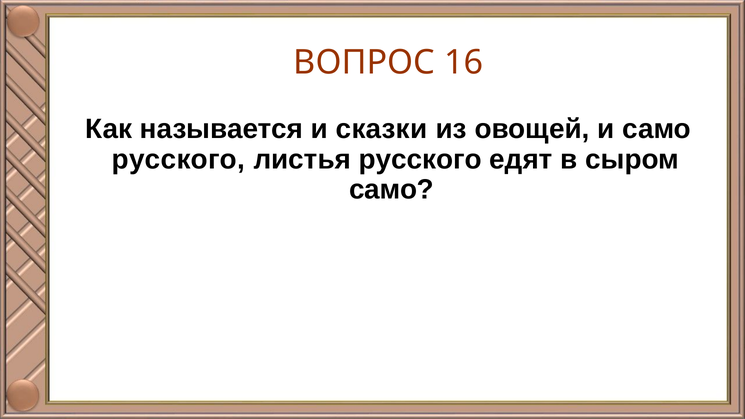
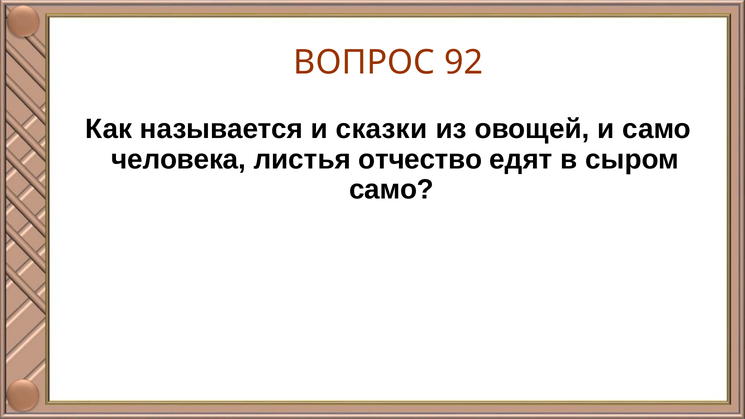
16: 16 -> 92 (464, 63)
русского: русского -> человека (179, 159)
листья русского: русского -> отчество (420, 159)
